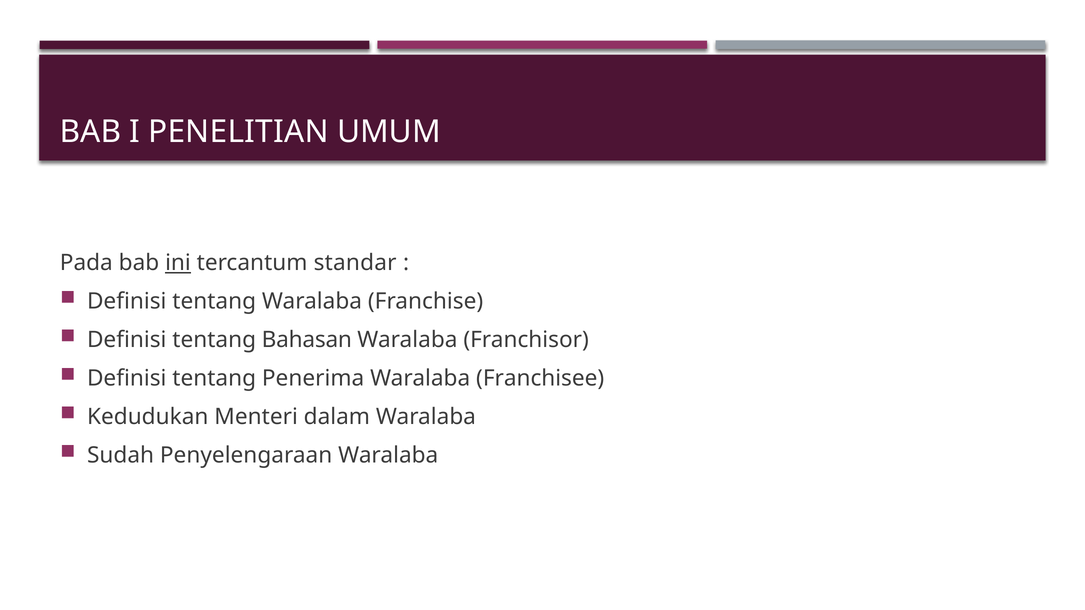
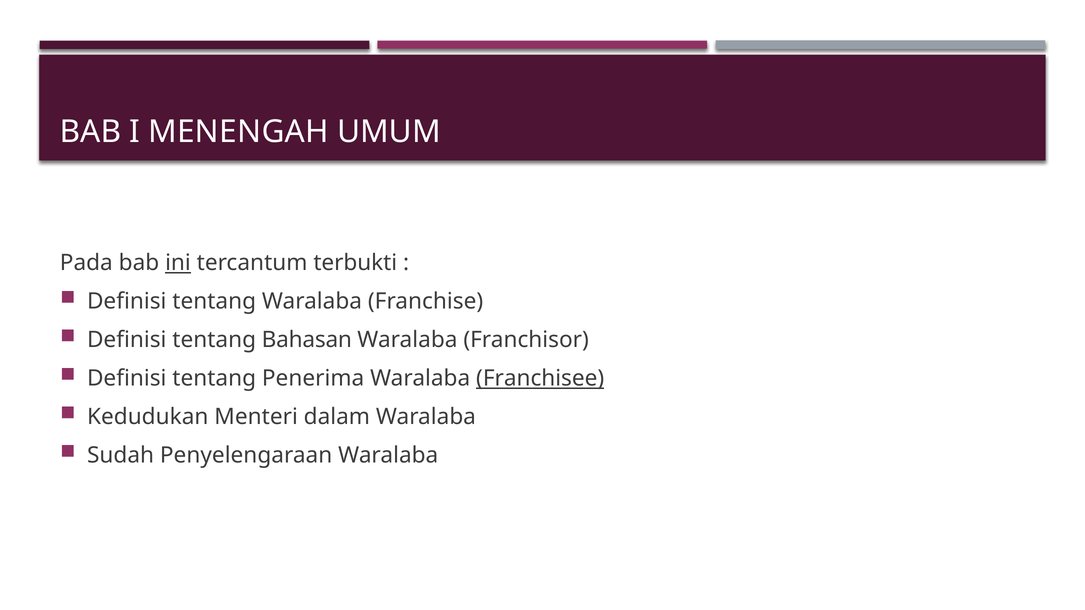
PENELITIAN: PENELITIAN -> MENENGAH (238, 132)
standar: standar -> terbukti (355, 263)
Franchisee underline: none -> present (540, 379)
